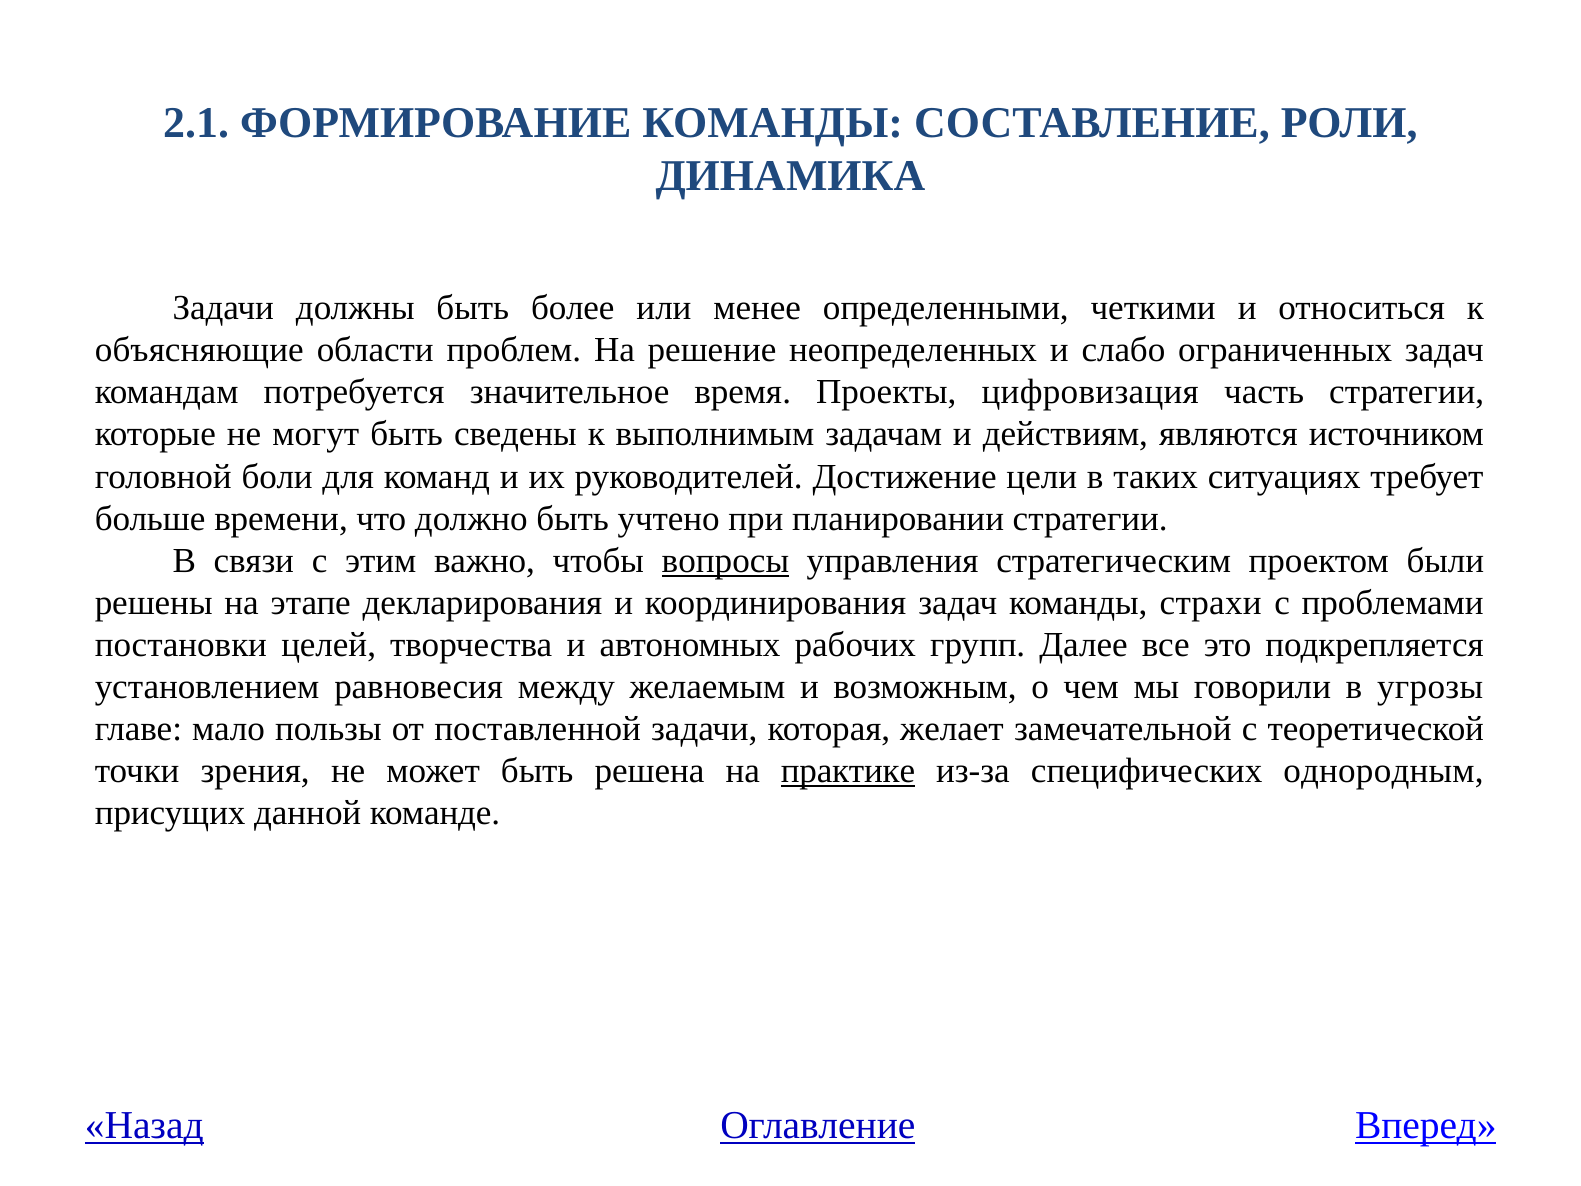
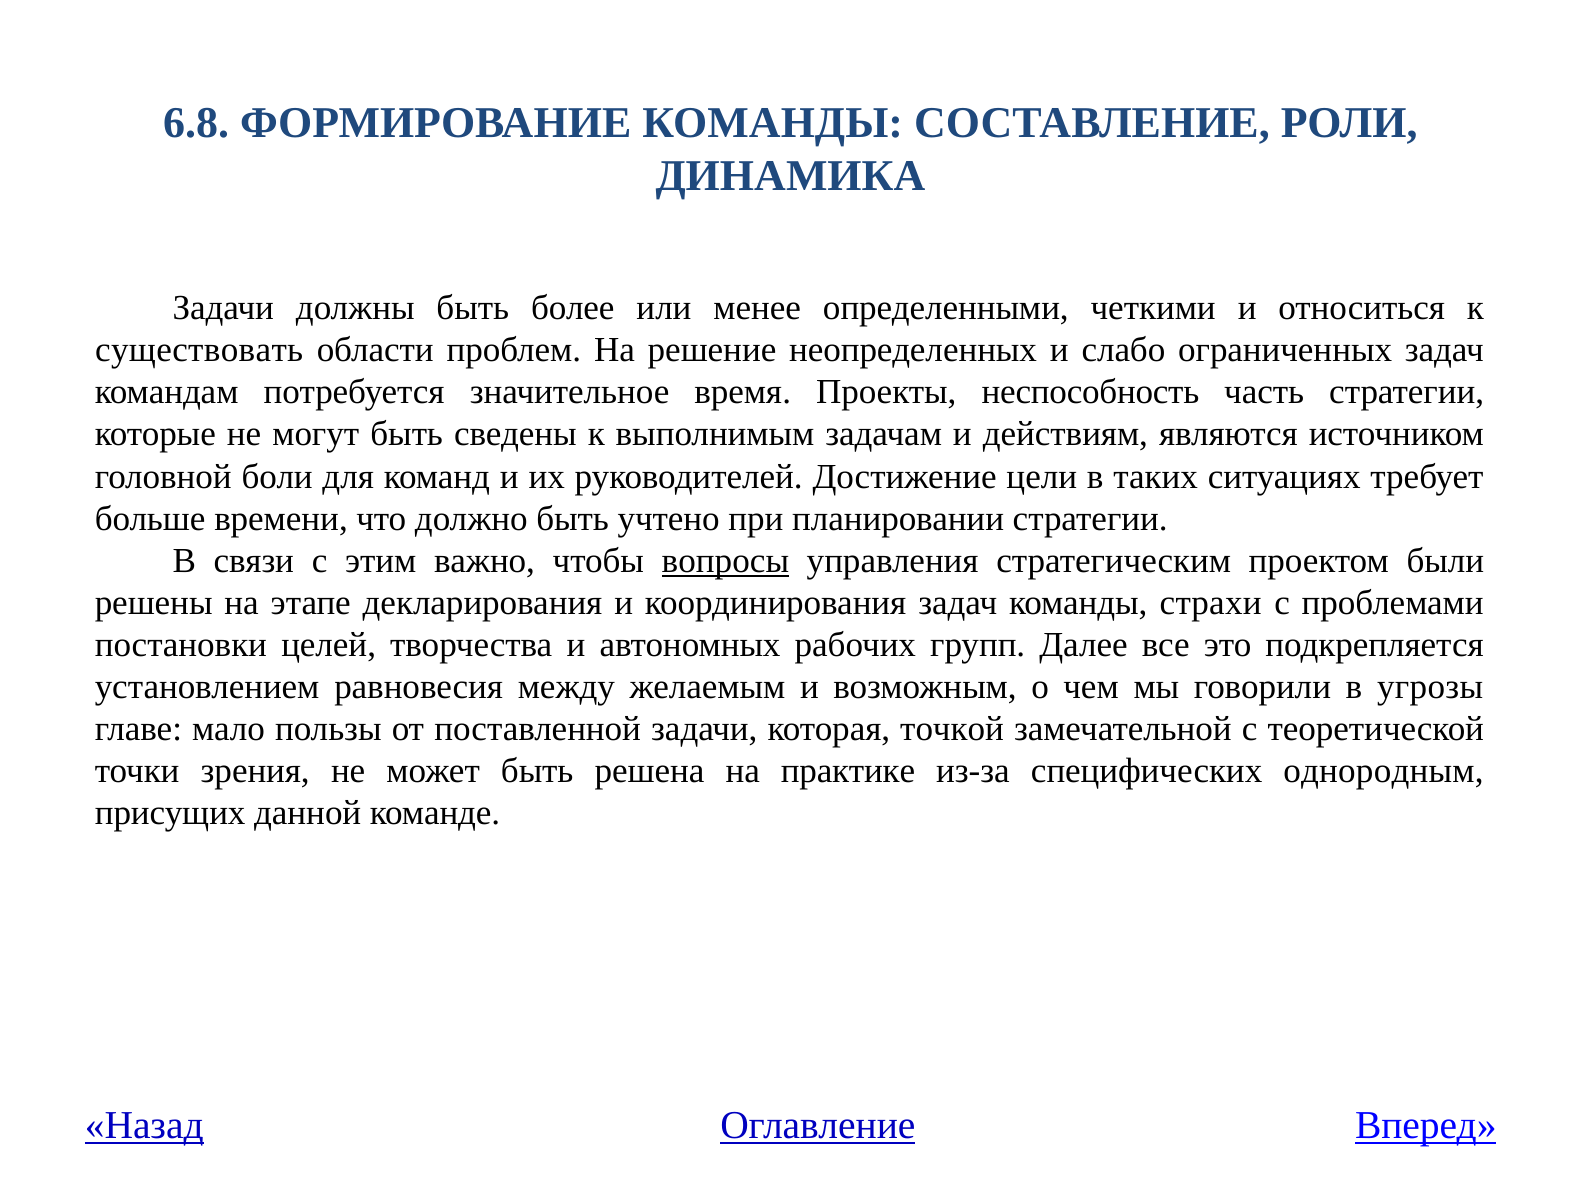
2.1: 2.1 -> 6.8 (196, 123)
объясняющие: объясняющие -> существовать (199, 350)
цифровизация: цифровизация -> неспособность (1091, 392)
желает: желает -> точкой (952, 729)
практике underline: present -> none (848, 771)
